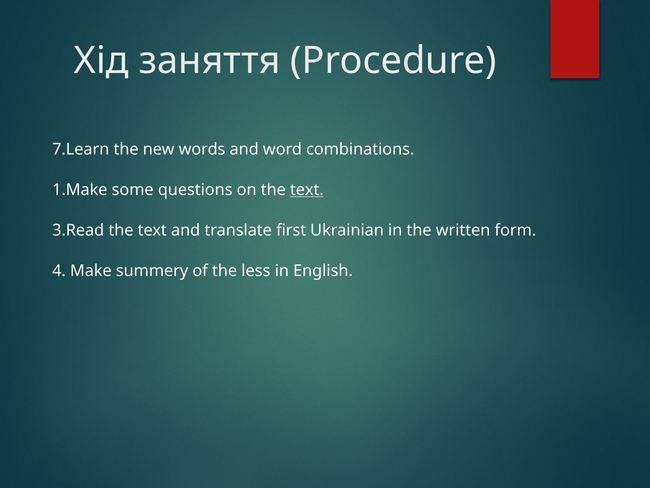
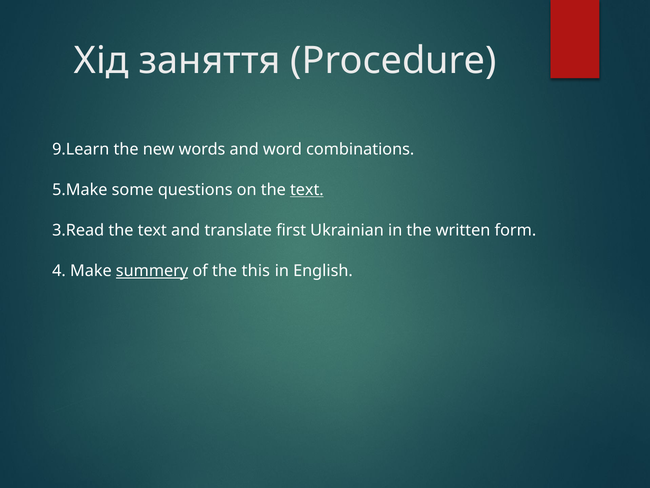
7.Learn: 7.Learn -> 9.Learn (81, 149)
1.Make: 1.Make -> 5.Make (80, 190)
summery underline: none -> present (152, 271)
less: less -> this (256, 271)
